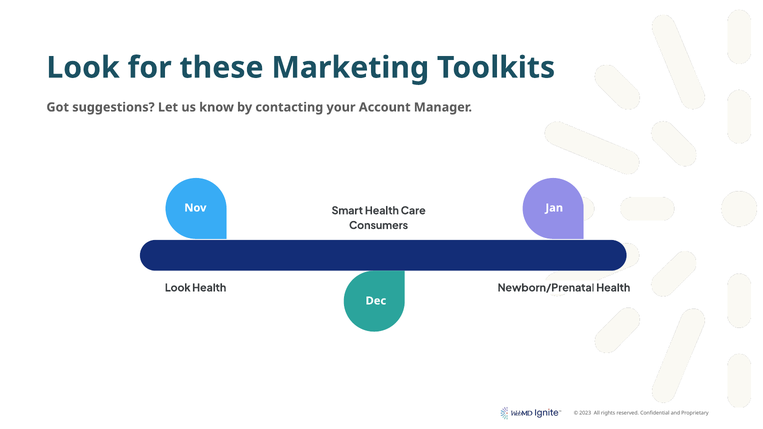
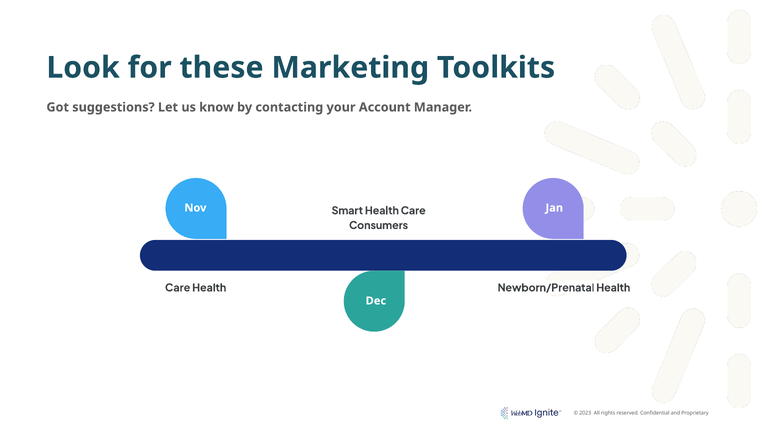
Look: Look -> Care (178, 288)
